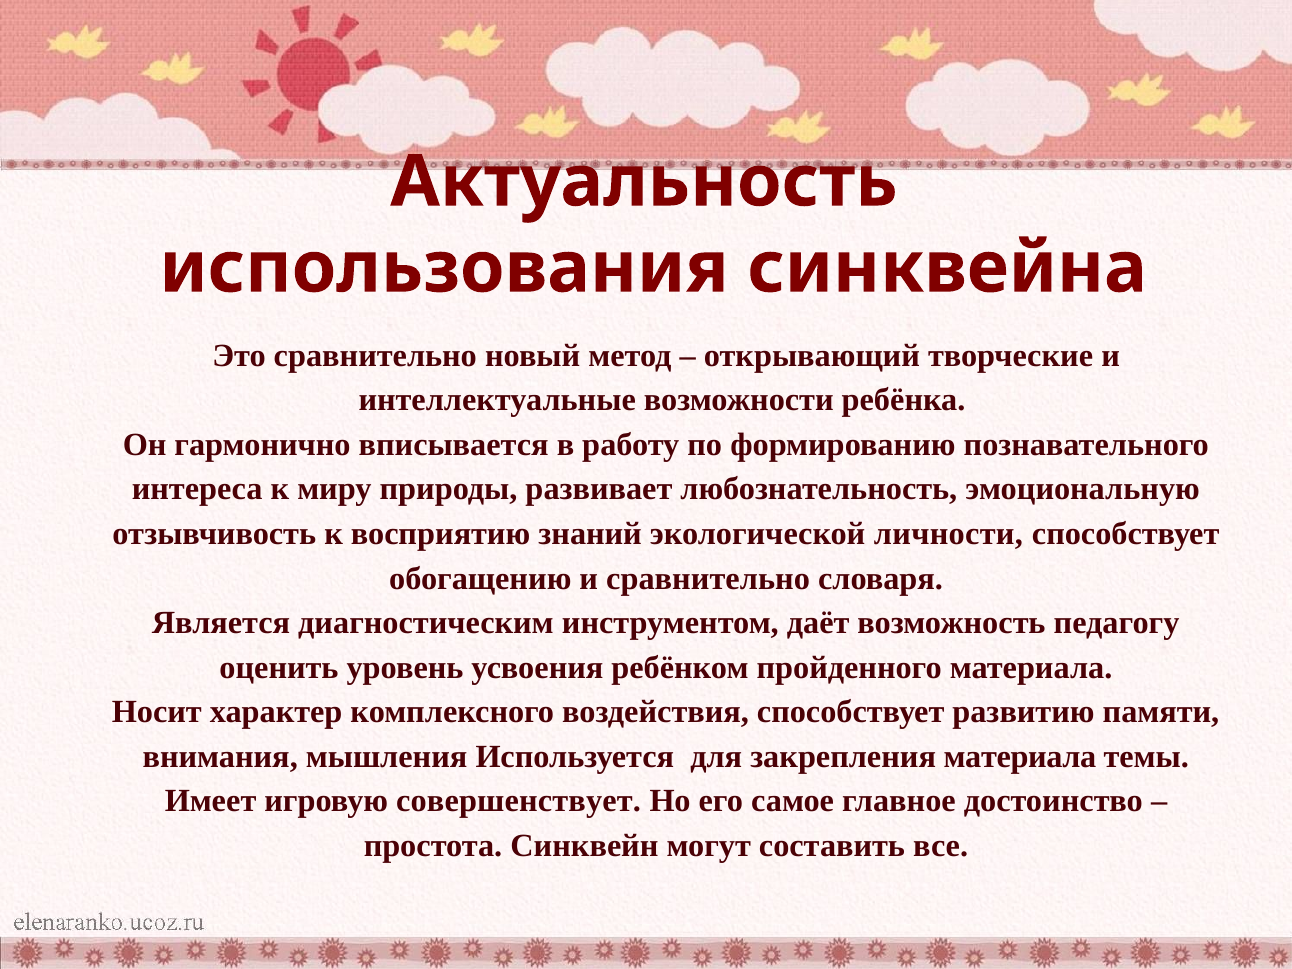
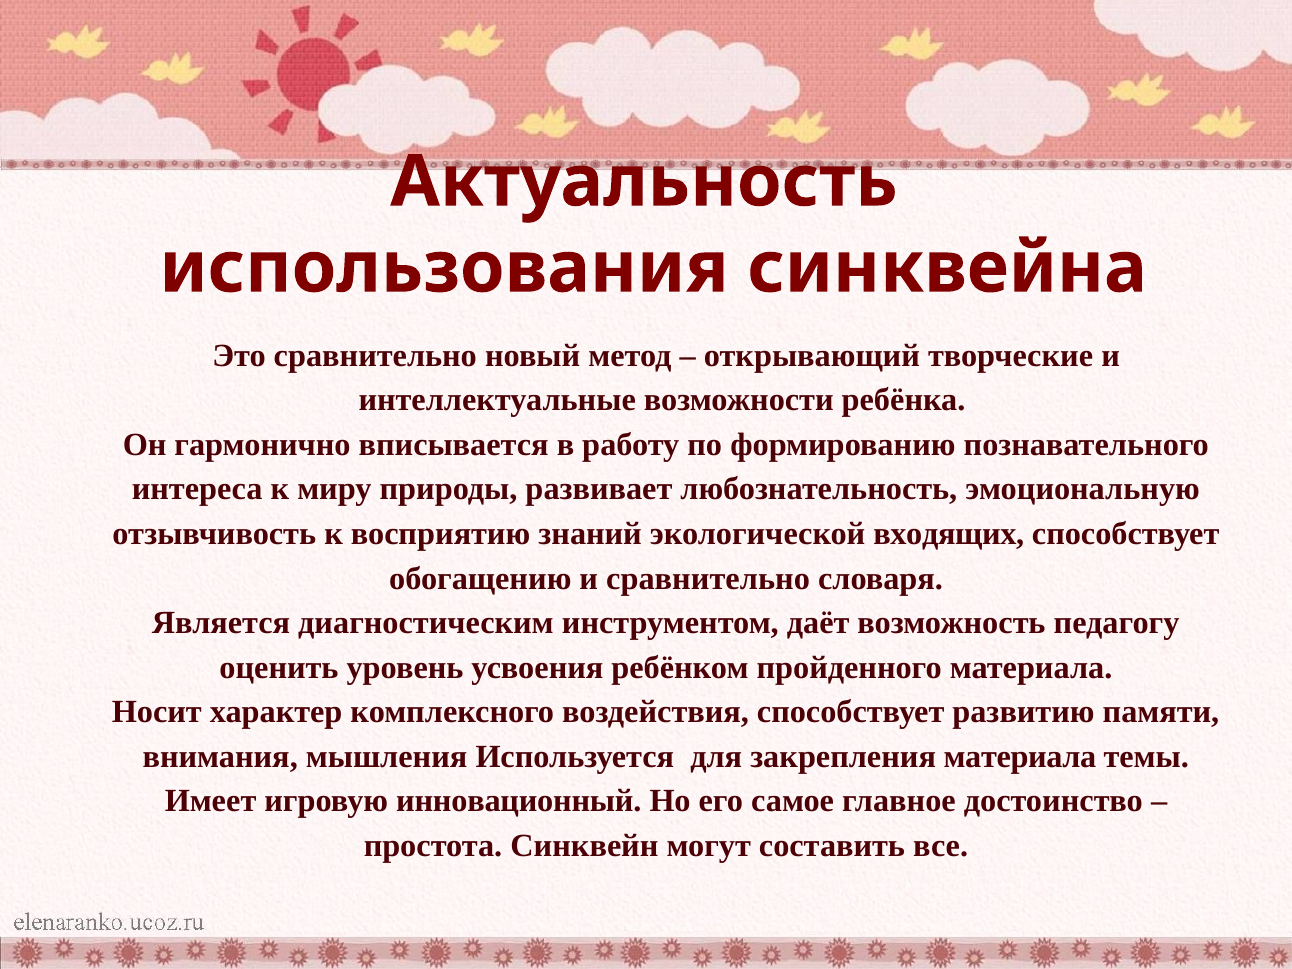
личности: личности -> входящих (949, 534)
совершенствует: совершенствует -> инновационный (519, 801)
